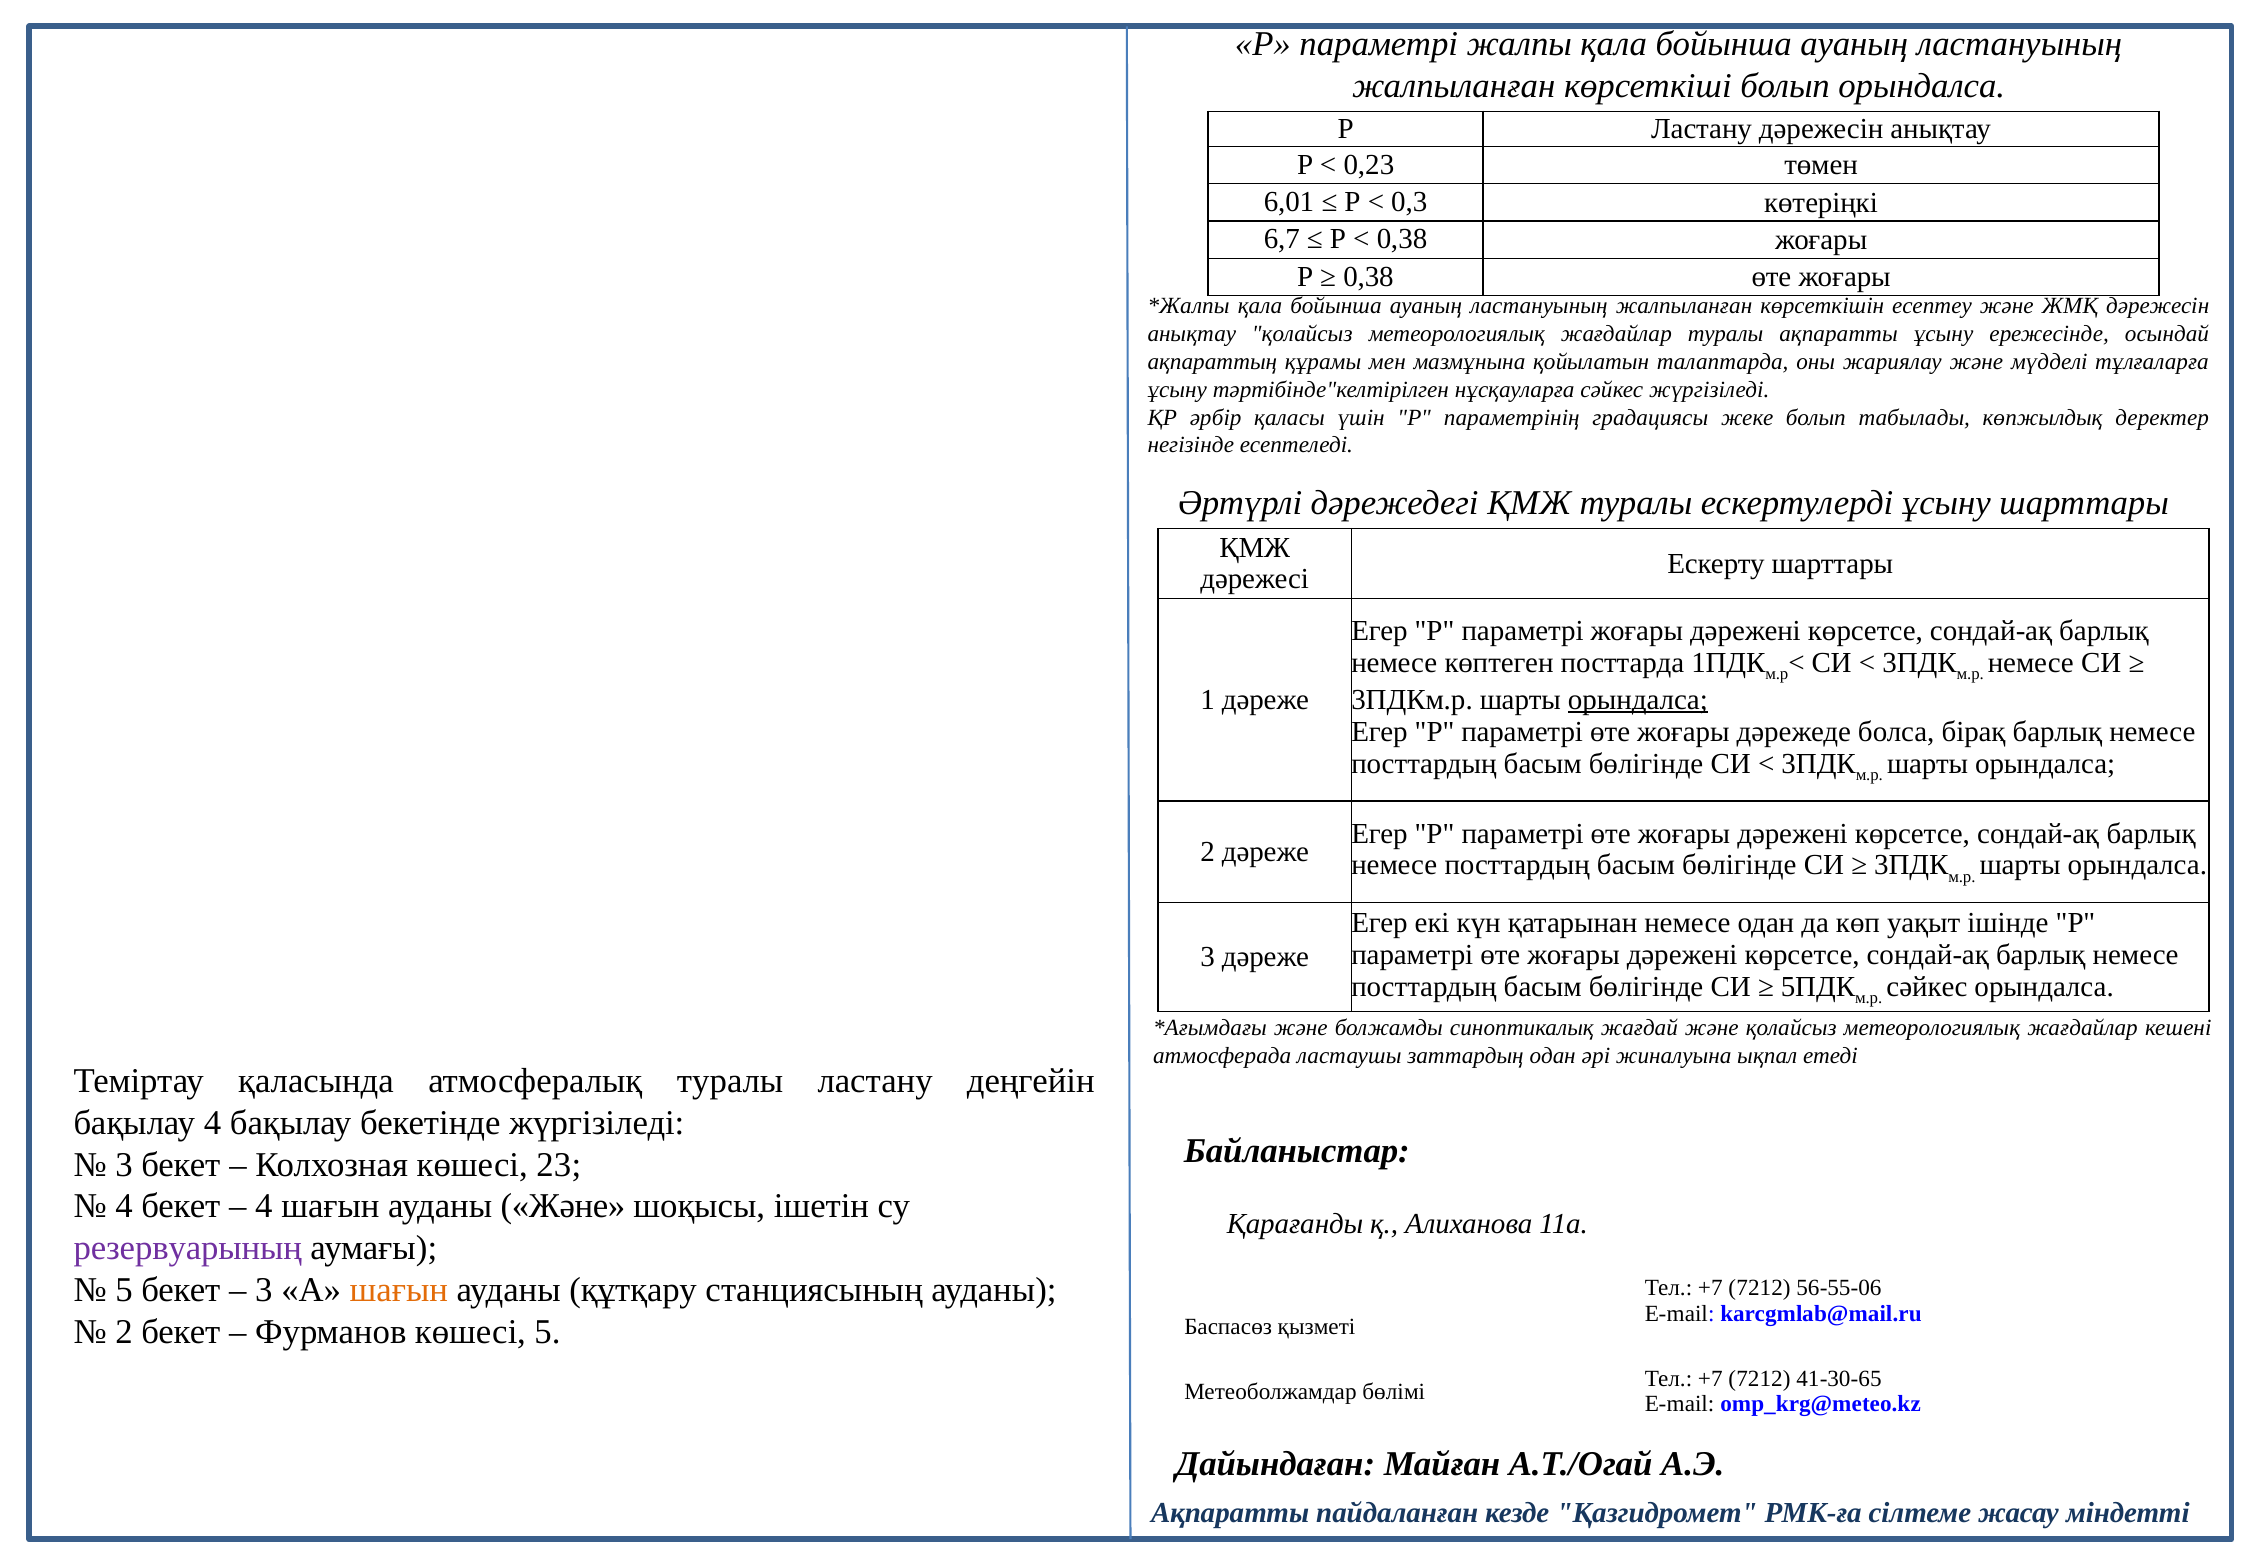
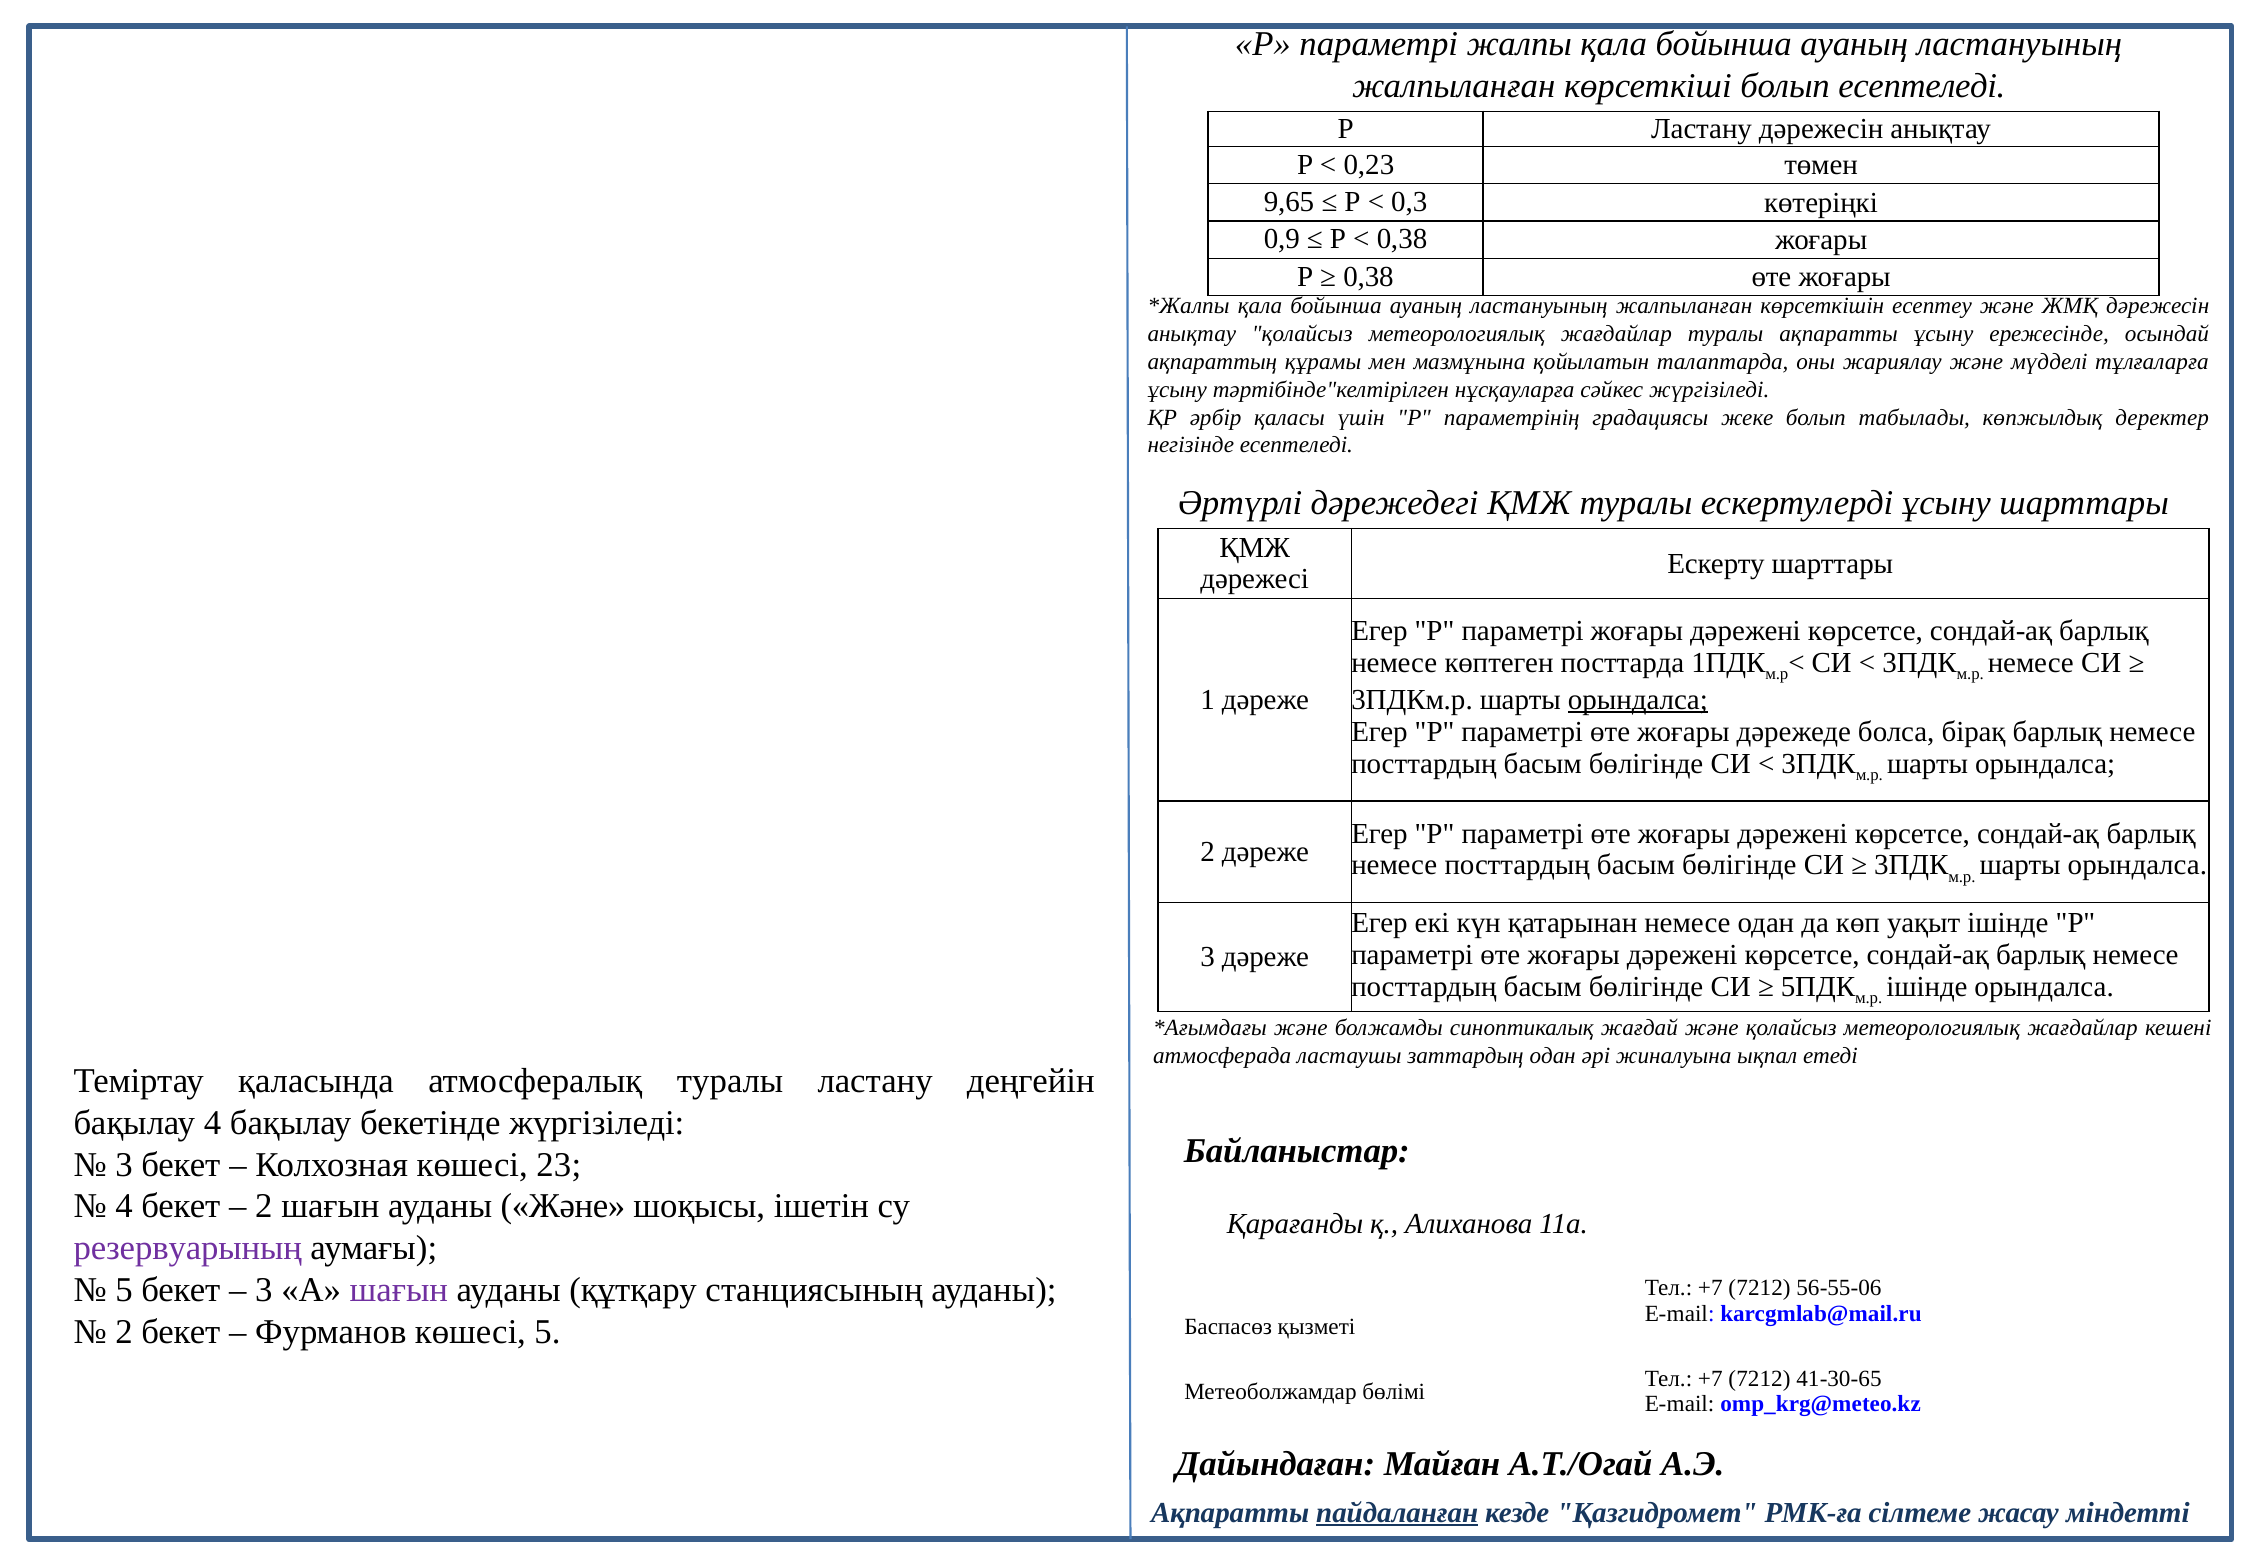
болып орындалса: орындалса -> есептеледі (1922, 86)
6,01: 6,01 -> 9,65 (1289, 202)
6,7: 6,7 -> 0,9 (1282, 239)
сәйкес: сәйкес -> ішінде (1927, 986)
4: 4 -> 2 (264, 1206)
шағын colour: orange -> purple (399, 1289)
пайдаланған underline: none -> present (1397, 1512)
